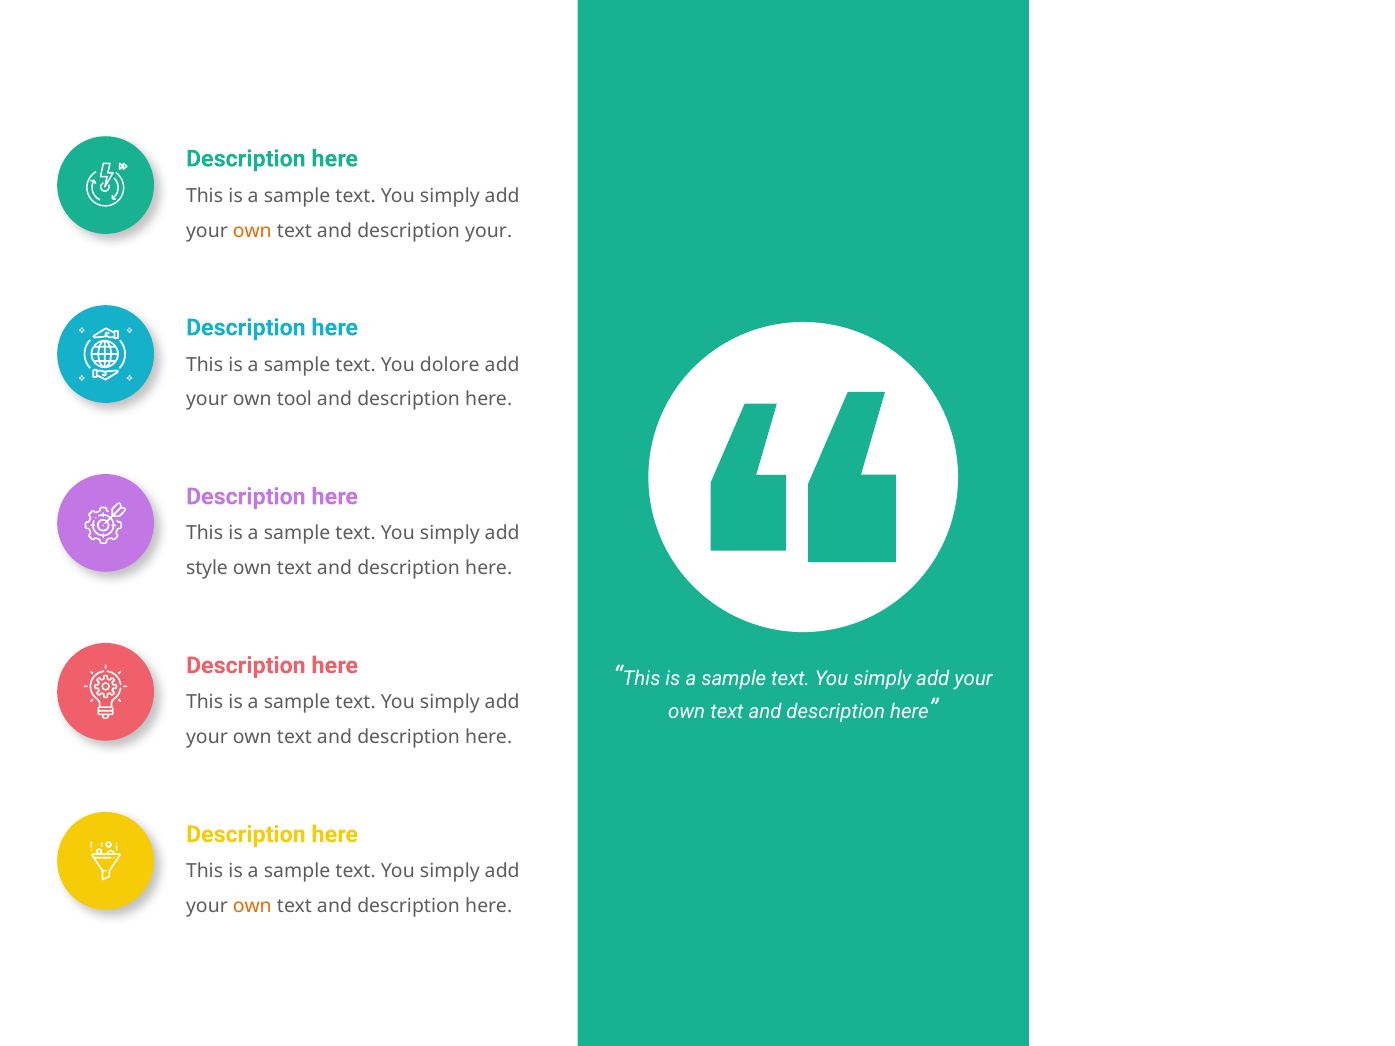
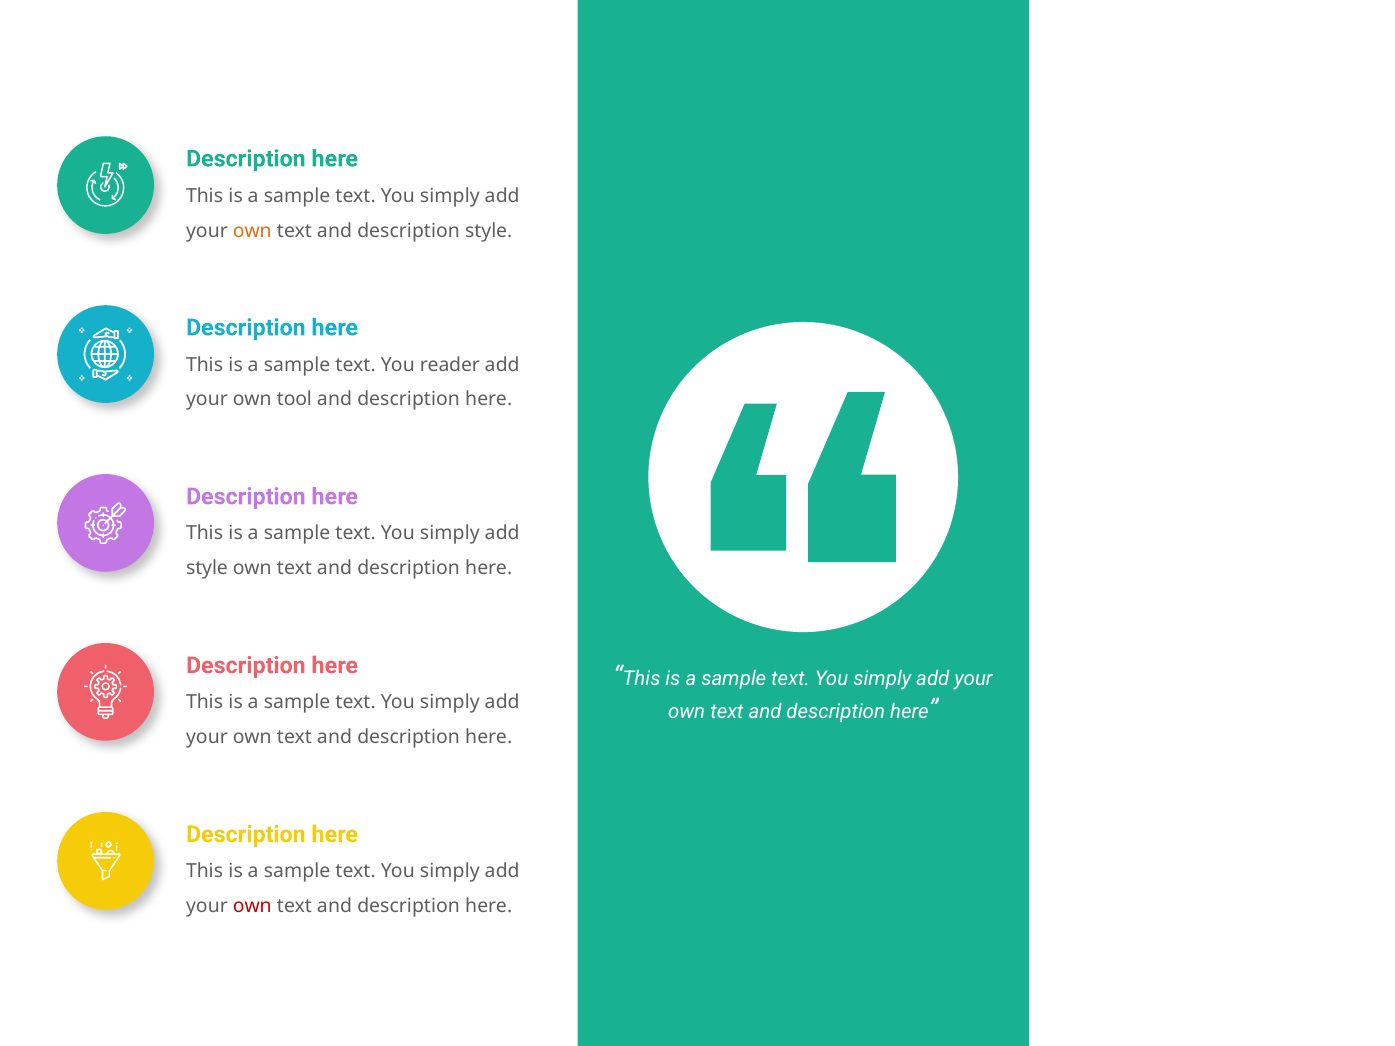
description your: your -> style (489, 231)
dolore: dolore -> reader (450, 365)
own colour: orange -> red (252, 907)
